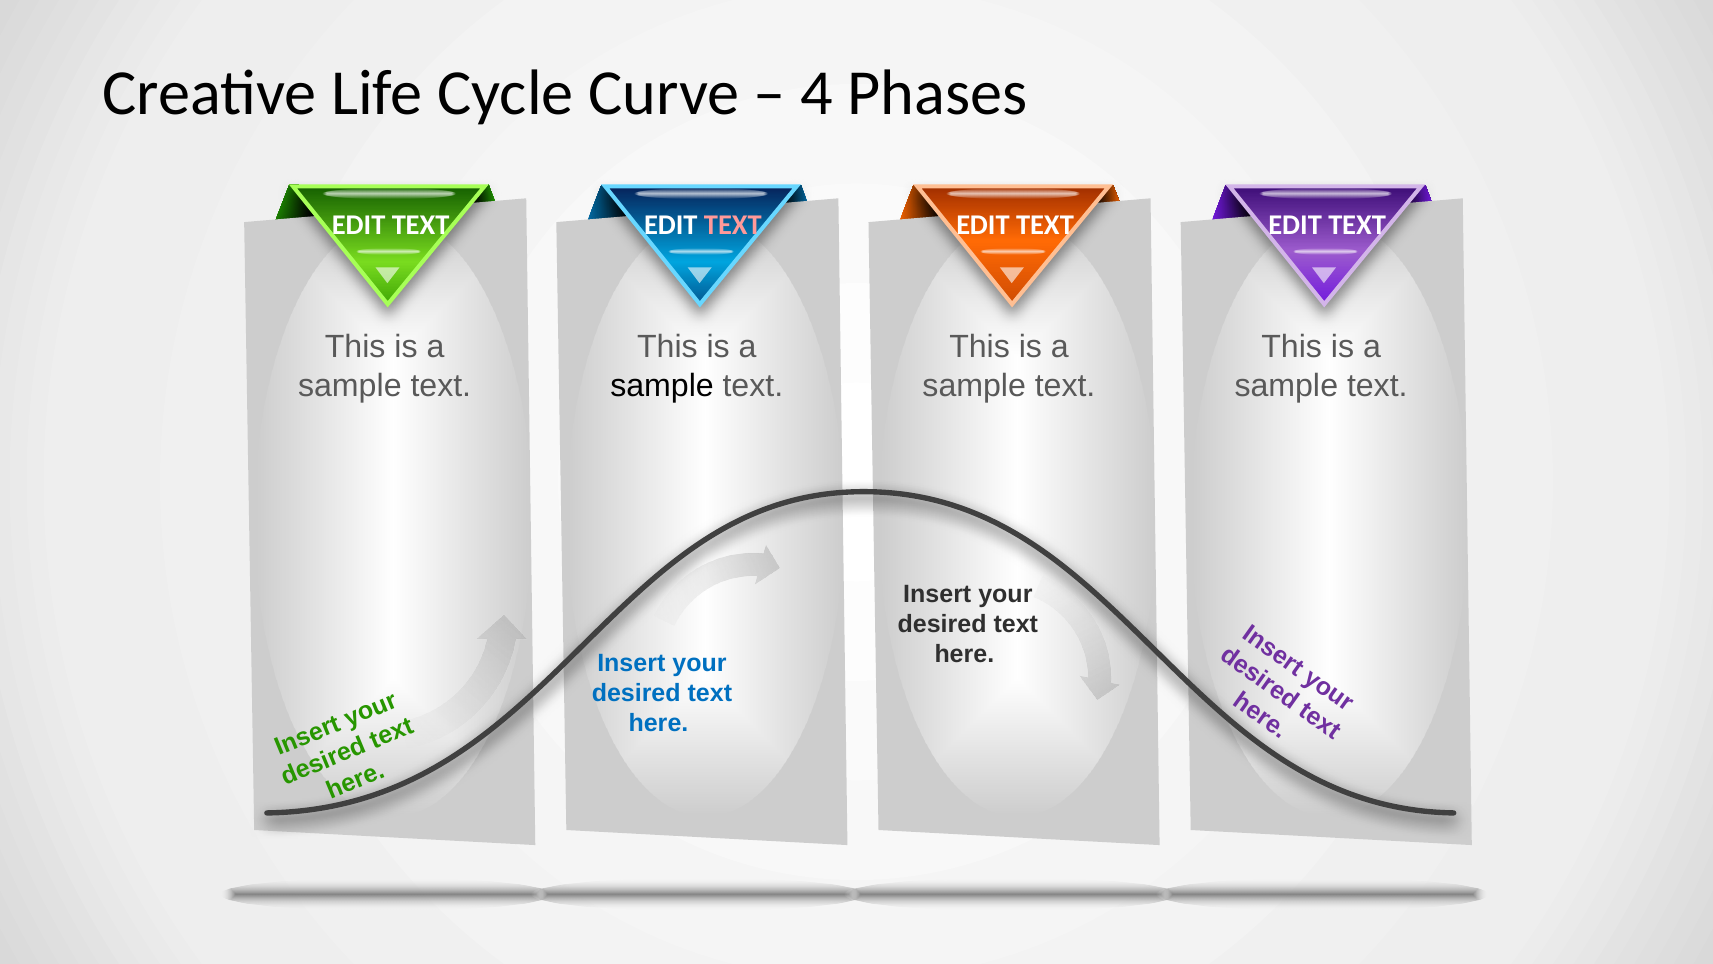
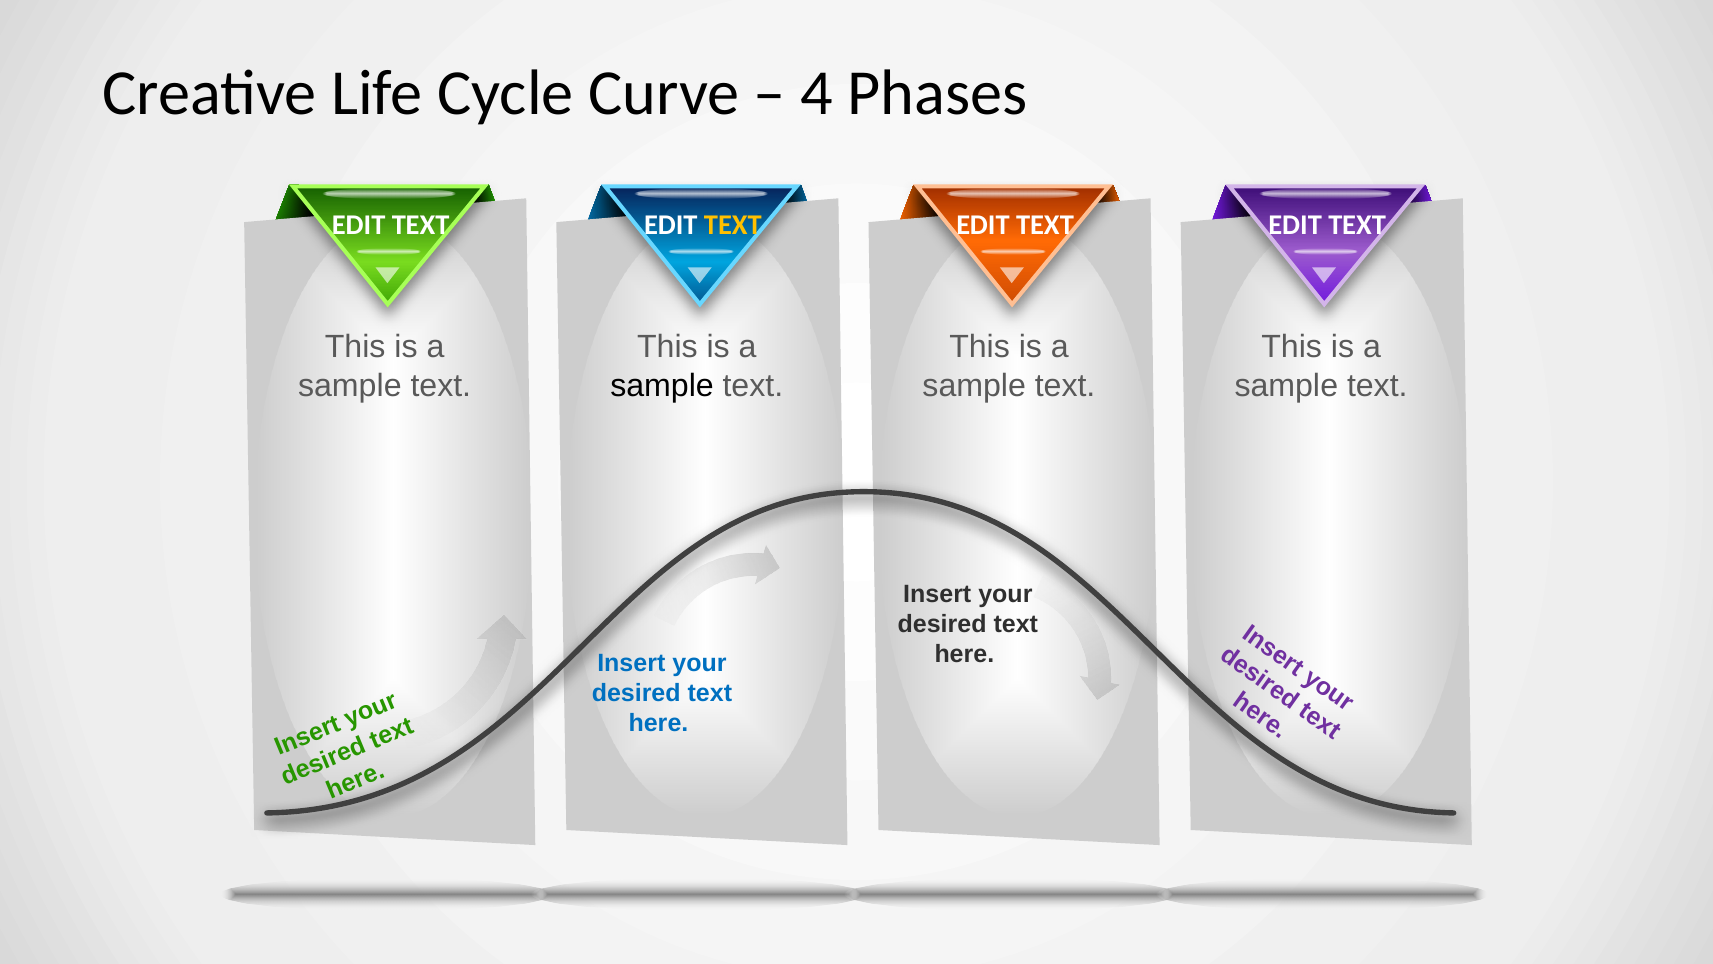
TEXT colour: pink -> yellow (733, 225)
